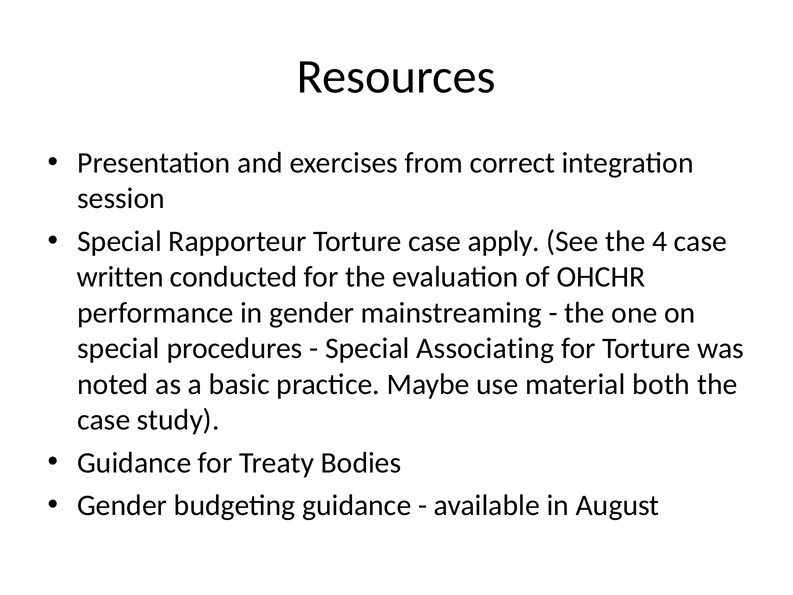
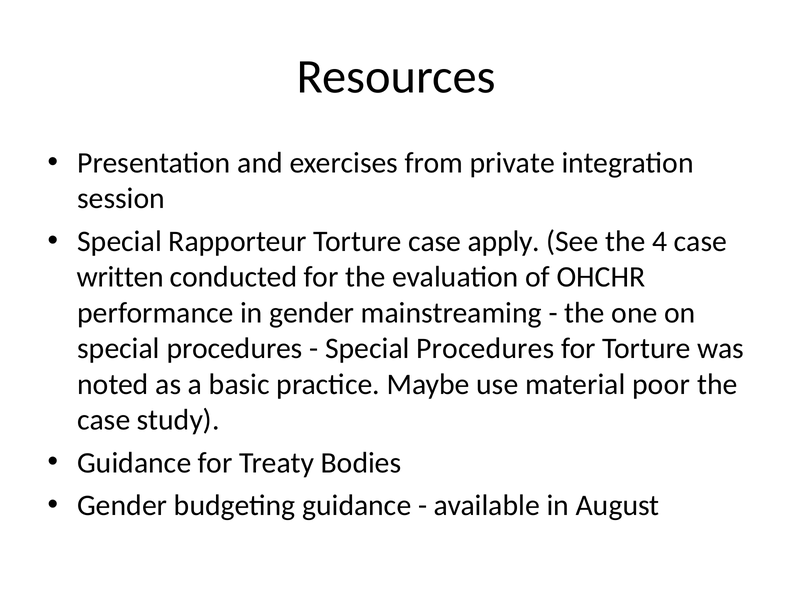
correct: correct -> private (512, 163)
Associating: Associating -> Procedures (485, 348)
both: both -> poor (661, 384)
